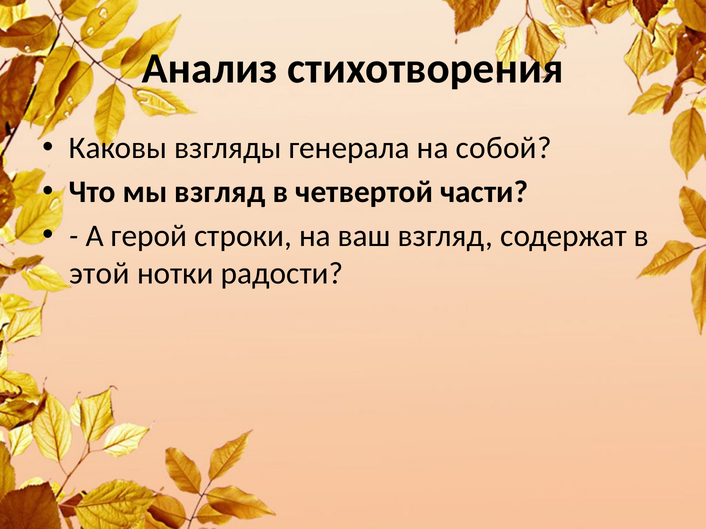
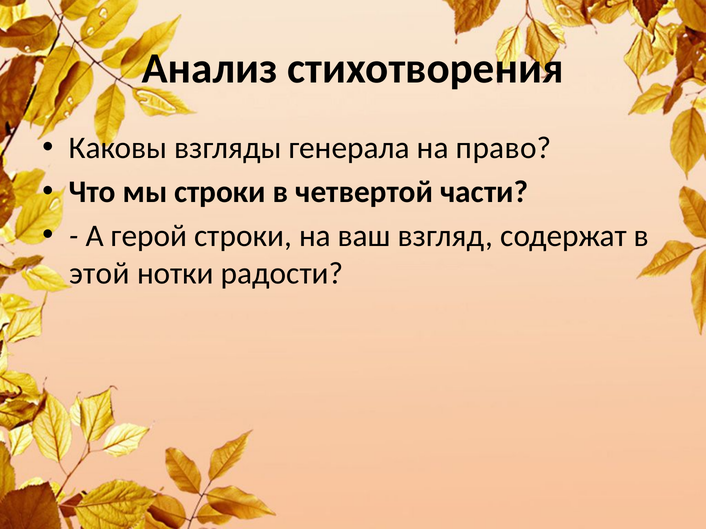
собой: собой -> право (504, 148)
мы взгляд: взгляд -> строки (220, 192)
